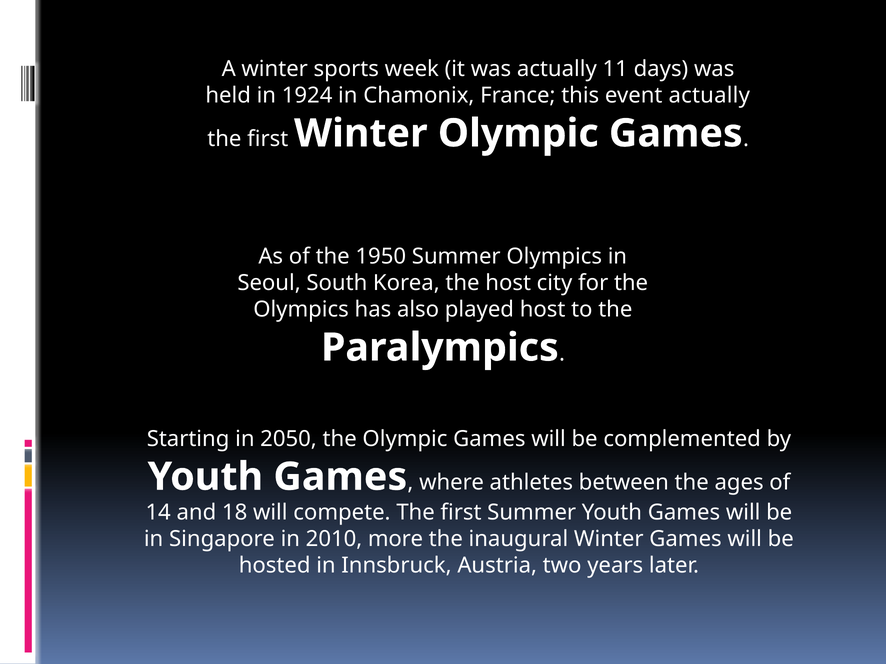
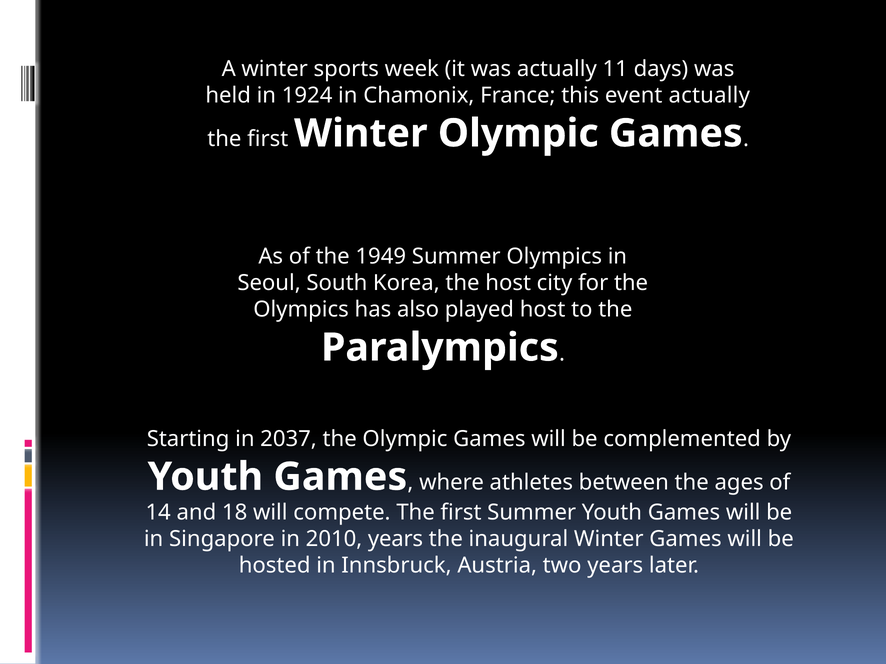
1950: 1950 -> 1949 (381, 257)
2050: 2050 -> 2037 (288, 439)
2010 more: more -> years (396, 539)
